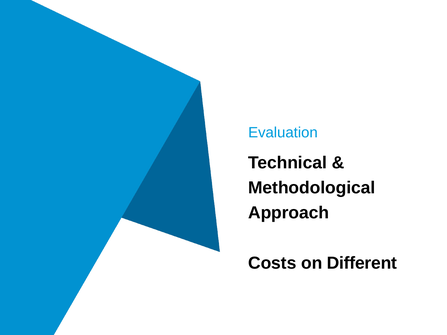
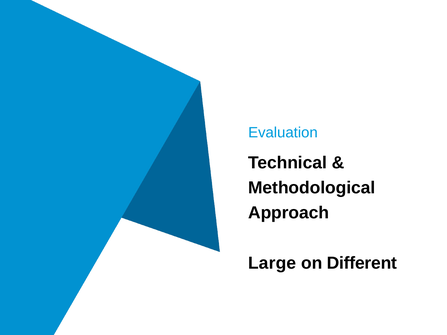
Costs: Costs -> Large (272, 263)
